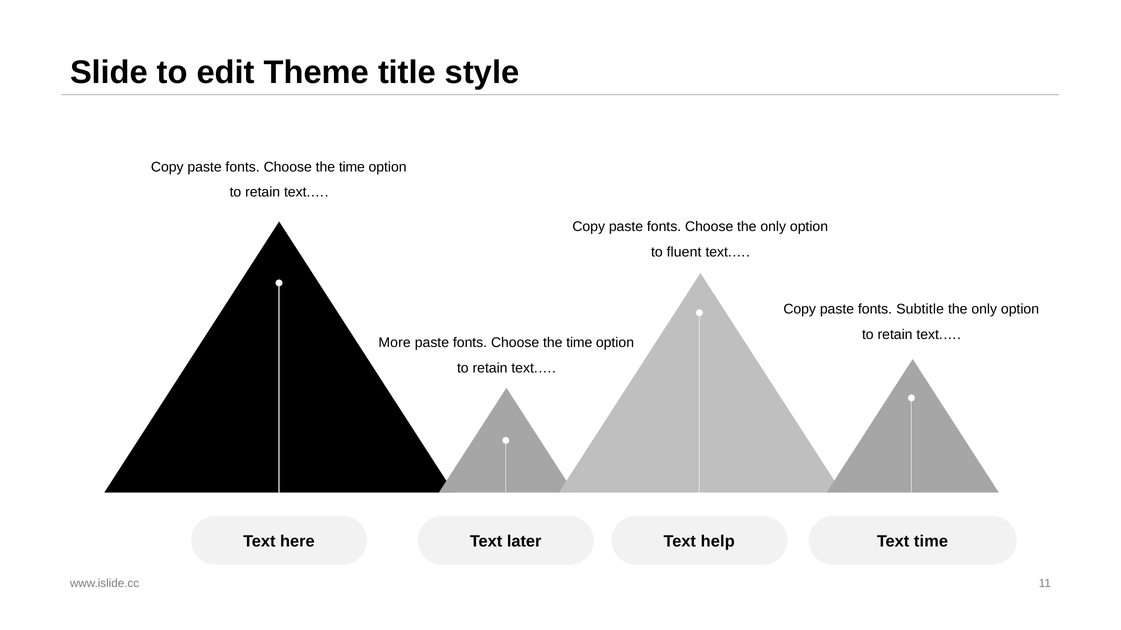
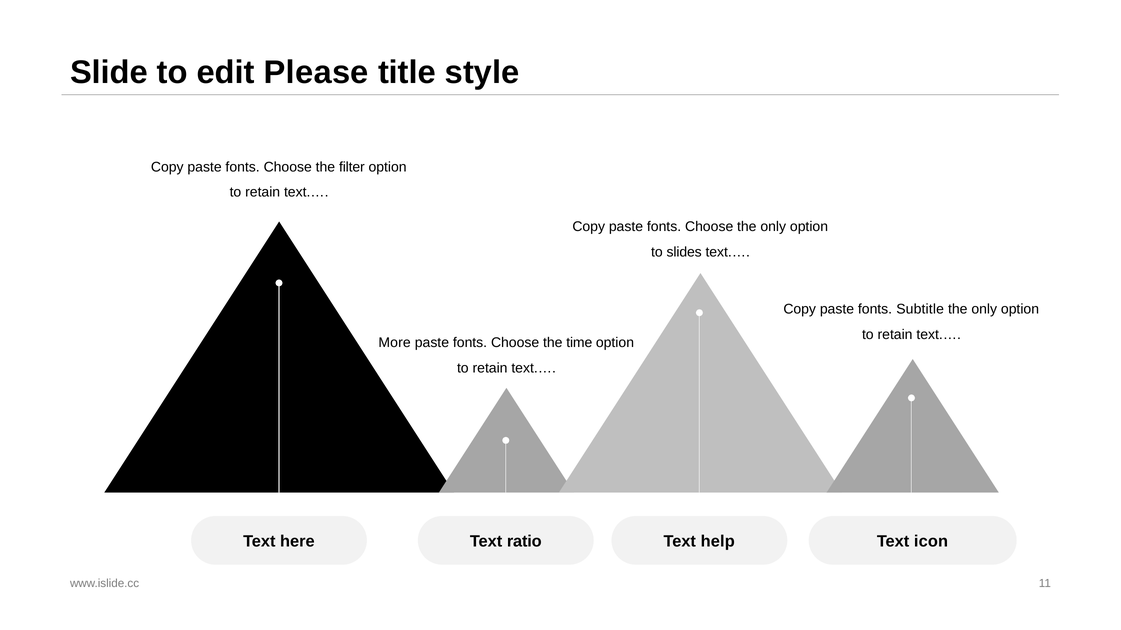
Theme: Theme -> Please (316, 72)
time: time -> filter (352, 167)
fluent: fluent -> slides (684, 252)
later: later -> ratio (524, 542)
Text time: time -> icon (931, 542)
